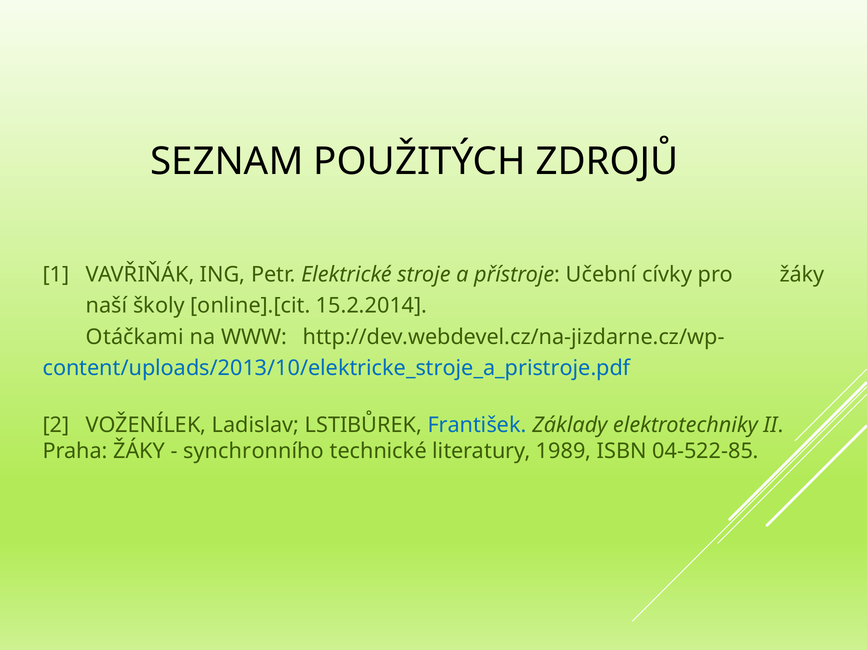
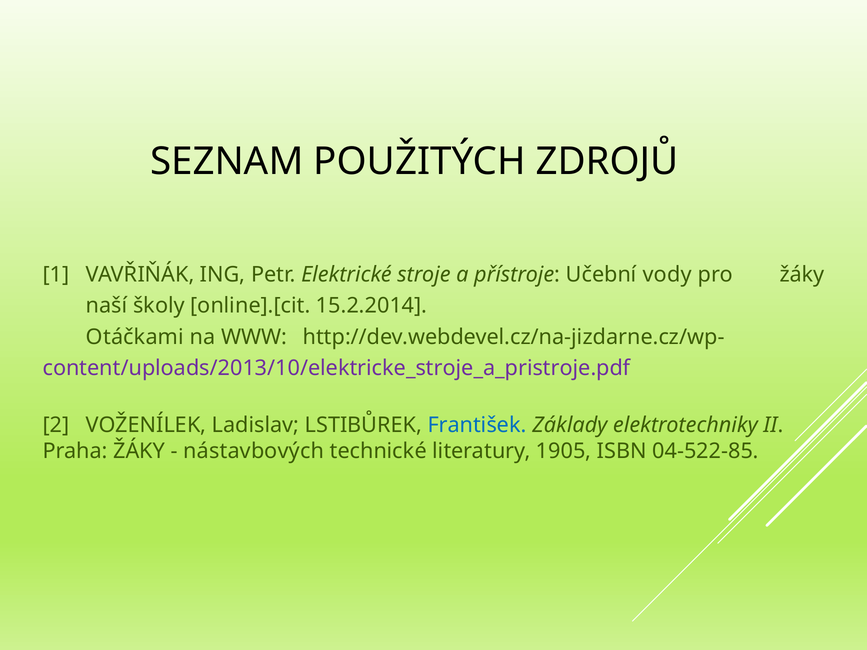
cívky: cívky -> vody (667, 275)
content/uploads/2013/10/elektricke_stroje_a_pristroje.pdf colour: blue -> purple (337, 368)
synchronního: synchronního -> nástavbových (254, 451)
1989: 1989 -> 1905 (564, 451)
